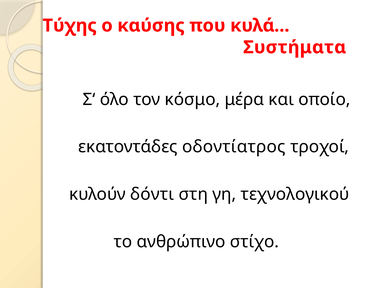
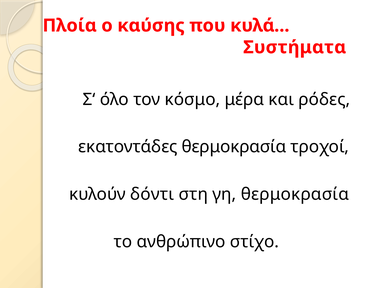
Τύχης: Τύχης -> Πλοία (70, 26)
οποίο: οποίο -> ρόδες (324, 100)
εκατοντάδες οδοντίατρος: οδοντίατρος -> θερμοκρασία (234, 147)
γη τεχνολογικού: τεχνολογικού -> θερμοκρασία (295, 195)
